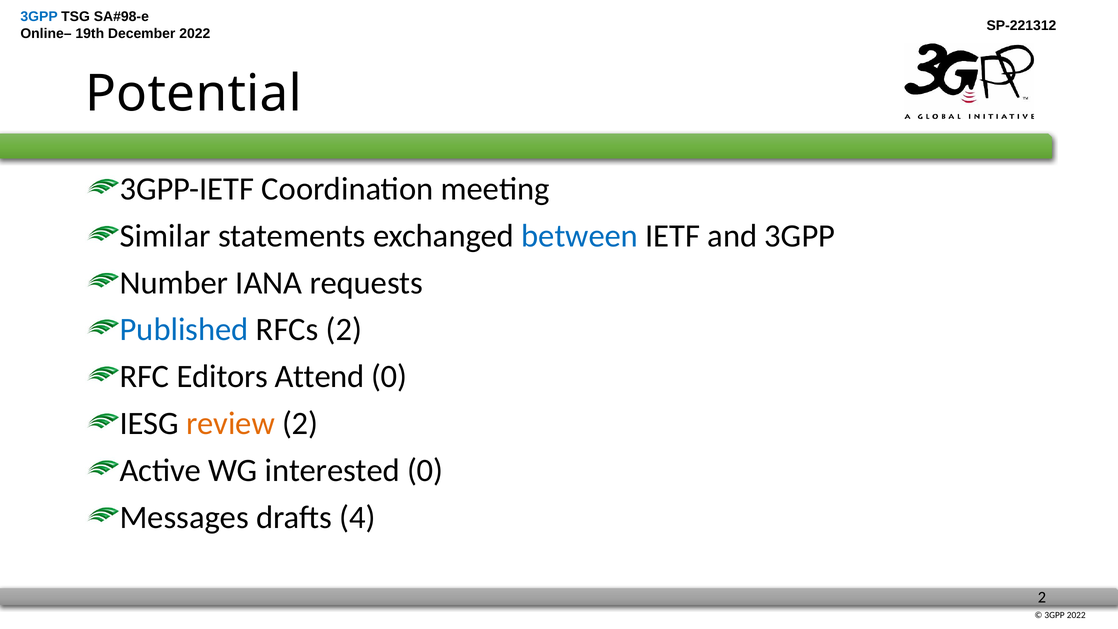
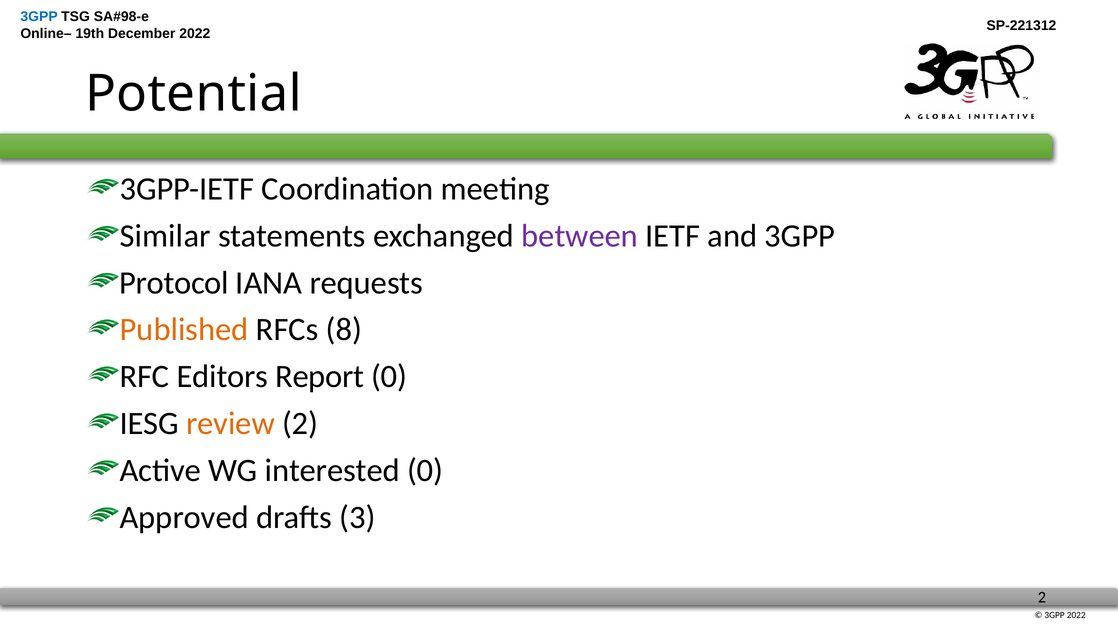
between colour: blue -> purple (580, 236)
Number: Number -> Protocol (174, 283)
Published colour: blue -> orange (184, 330)
RFCs 2: 2 -> 8 (344, 330)
Attend: Attend -> Report (320, 377)
Messages: Messages -> Approved (184, 517)
4: 4 -> 3 (358, 517)
